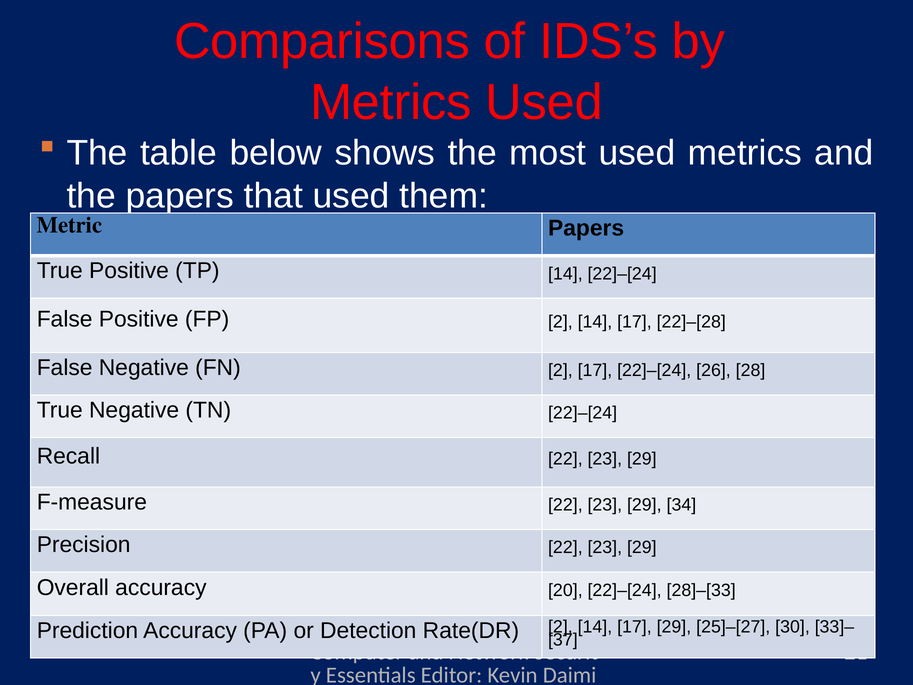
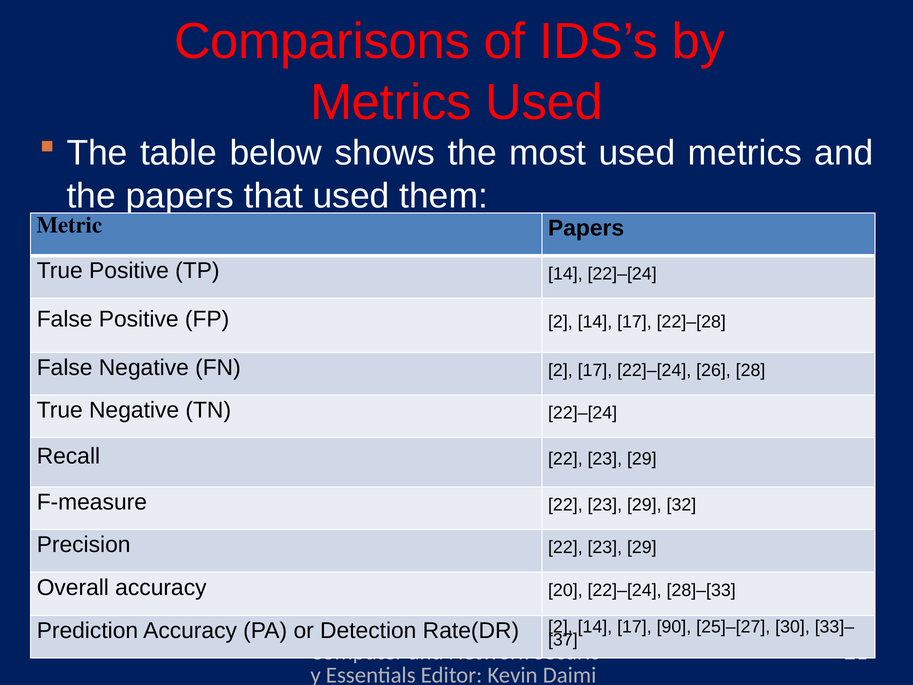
34: 34 -> 32 (681, 505)
17 29: 29 -> 90 (674, 627)
